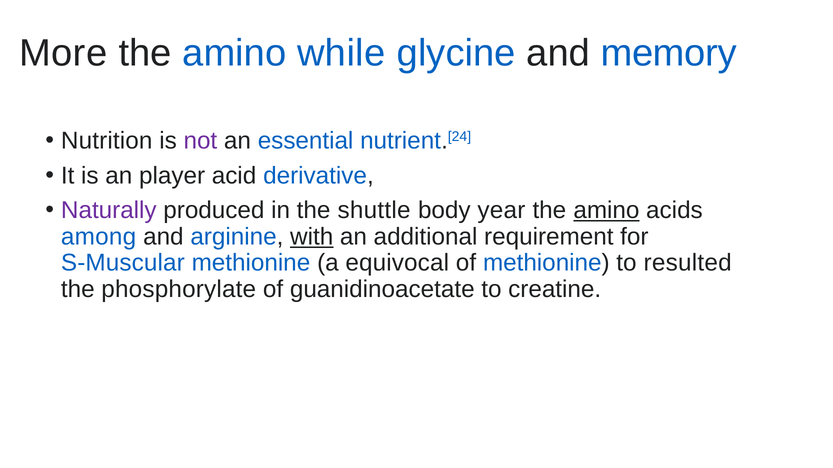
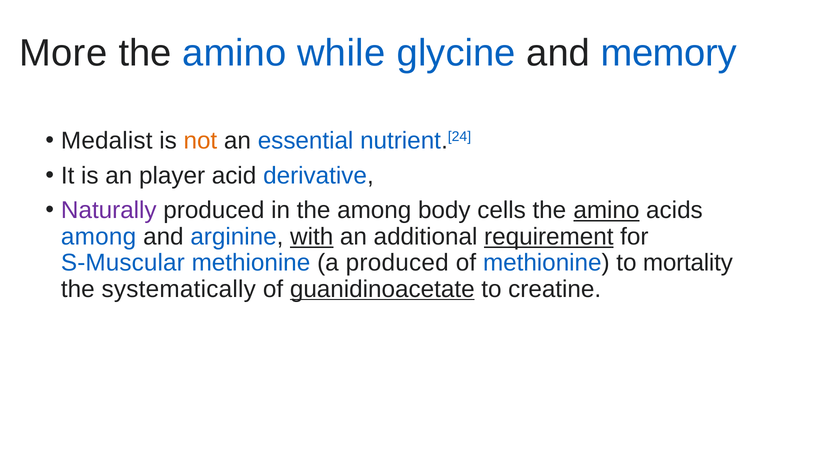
Nutrition: Nutrition -> Medalist (107, 141)
not colour: purple -> orange (200, 141)
the shuttle: shuttle -> among (374, 211)
year: year -> cells (502, 211)
requirement underline: none -> present (549, 237)
a equivocal: equivocal -> produced (397, 263)
resulted: resulted -> mortality (688, 263)
phosphorylate: phosphorylate -> systematically (179, 289)
guanidinoacetate underline: none -> present (382, 289)
